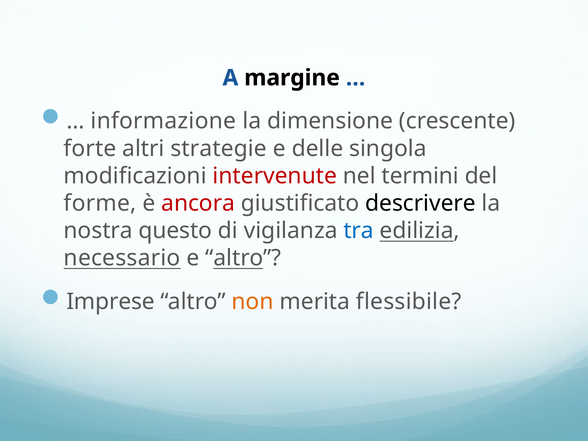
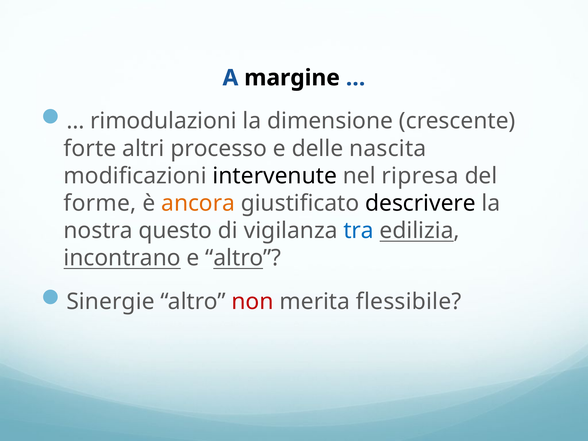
informazione: informazione -> rimodulazioni (163, 121)
strategie: strategie -> processo (219, 149)
singola: singola -> nascita (388, 149)
intervenute colour: red -> black (275, 176)
termini: termini -> ripresa (420, 176)
ancora colour: red -> orange (198, 203)
necessario: necessario -> incontrano (122, 258)
Imprese: Imprese -> Sinergie (110, 302)
non colour: orange -> red (253, 302)
